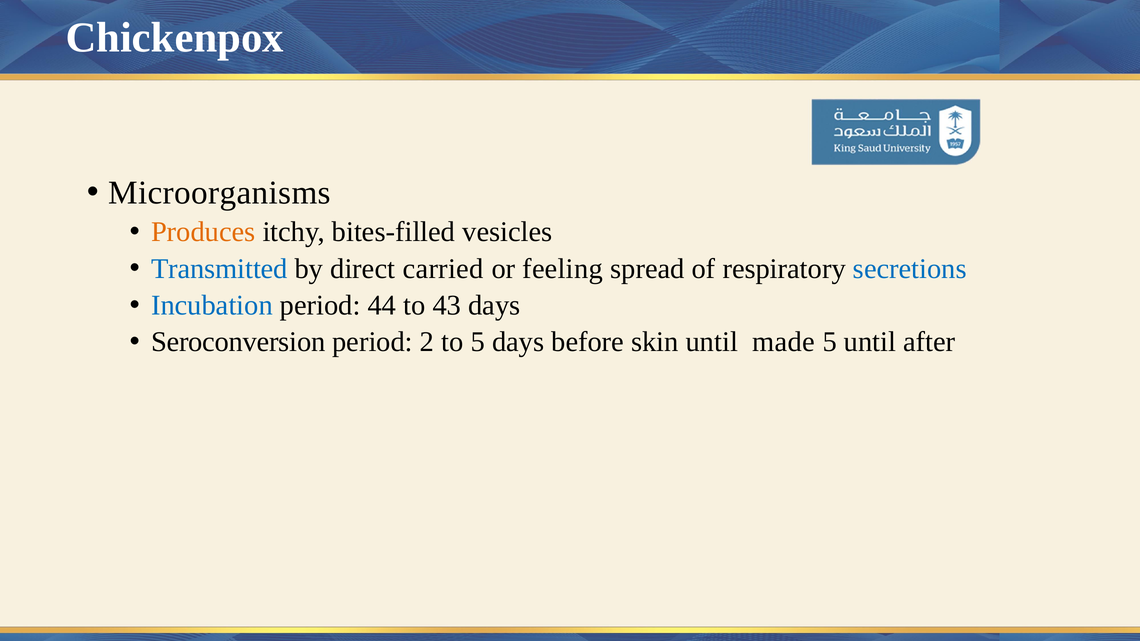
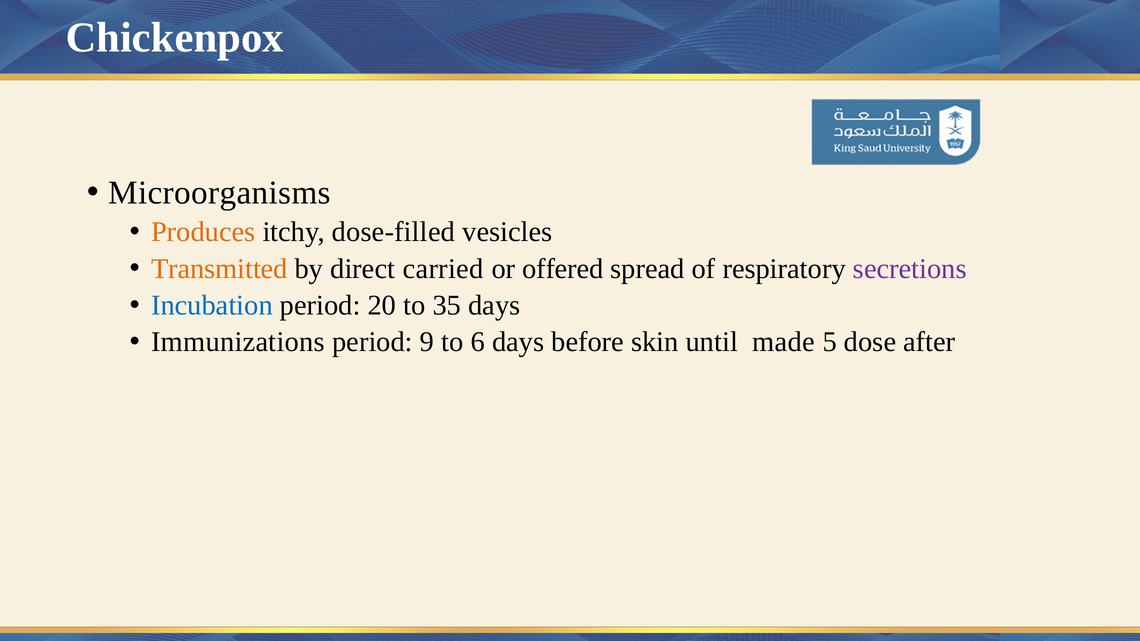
bites-filled: bites-filled -> dose-filled (393, 232)
Transmitted colour: blue -> orange (219, 269)
feeling: feeling -> offered (563, 269)
secretions colour: blue -> purple (910, 269)
44: 44 -> 20 (382, 305)
43: 43 -> 35 (447, 305)
Seroconversion: Seroconversion -> Immunizations (238, 342)
2: 2 -> 9 (427, 342)
to 5: 5 -> 6 (478, 342)
5 until: until -> dose (870, 342)
